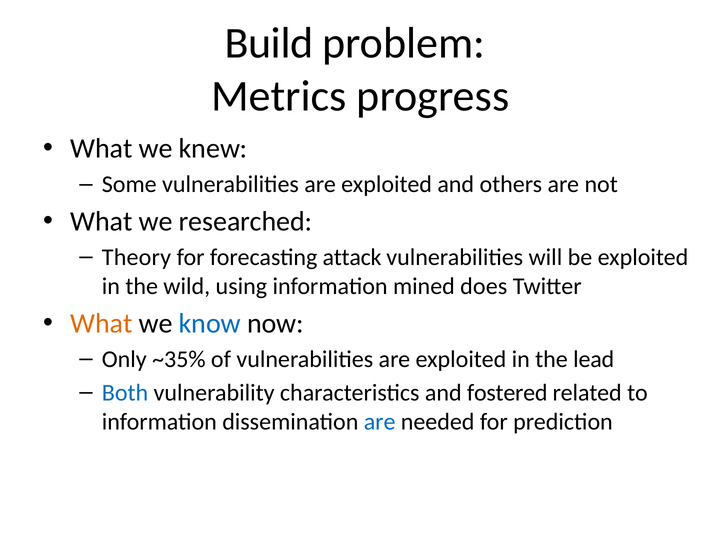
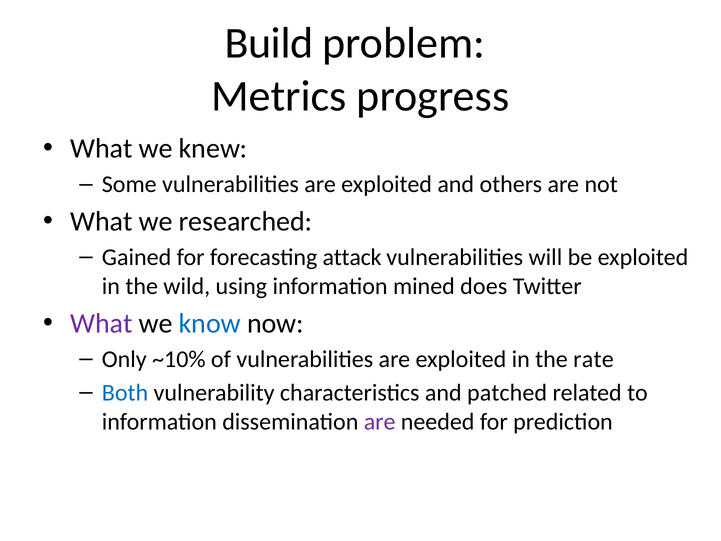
Theory: Theory -> Gained (137, 257)
What colour: orange -> purple (101, 323)
~35%: ~35% -> ~10% (179, 359)
lead: lead -> rate (594, 359)
fostered: fostered -> patched (507, 393)
are colour: blue -> purple (380, 422)
